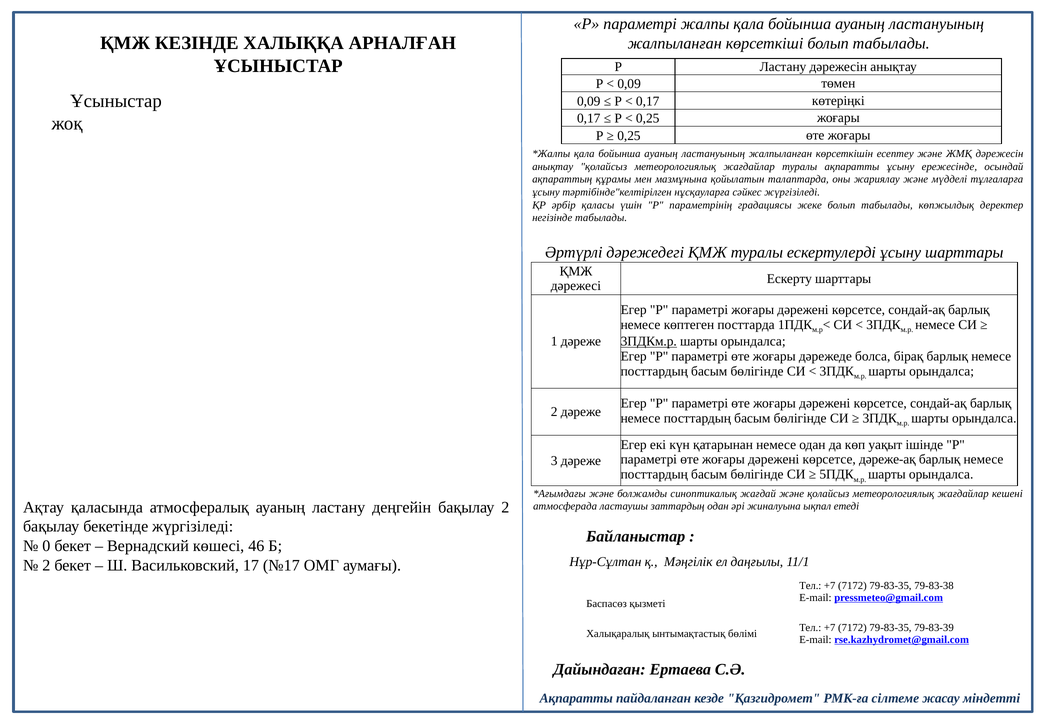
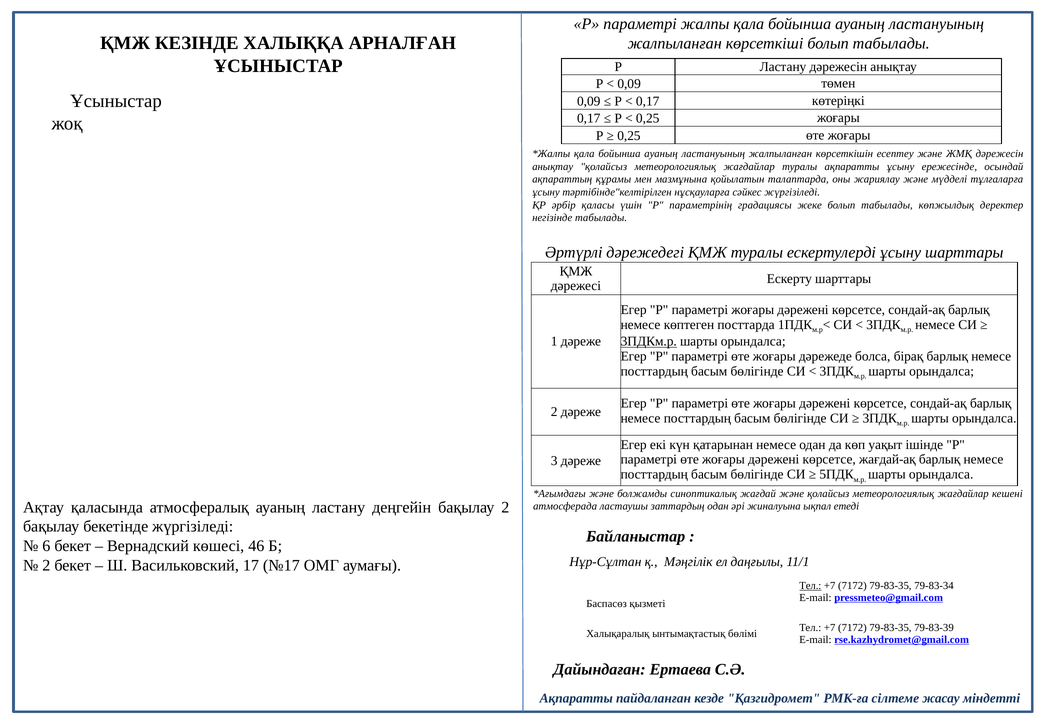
дәреже-ақ: дәреже-ақ -> жағдай-ақ (887, 460)
0: 0 -> 6 (46, 546)
Тел underline: none -> present (810, 586)
79-83-38: 79-83-38 -> 79-83-34 (934, 586)
